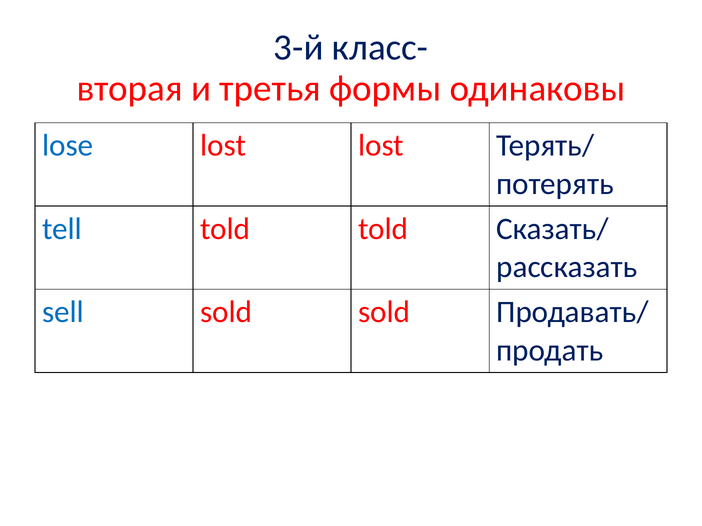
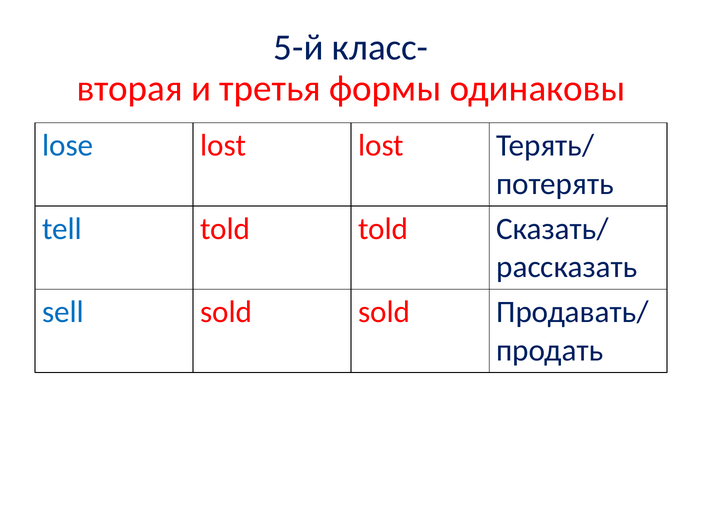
3-й: 3-й -> 5-й (299, 48)
